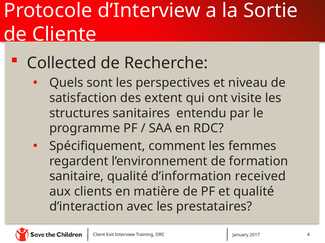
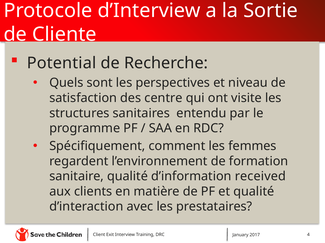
Collected: Collected -> Potential (62, 63)
extent: extent -> centre (163, 98)
